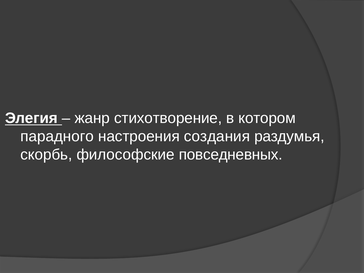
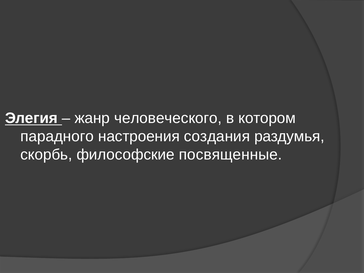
стихотворение: стихотворение -> человеческого (168, 118)
повседневных: повседневных -> посвященные (231, 155)
